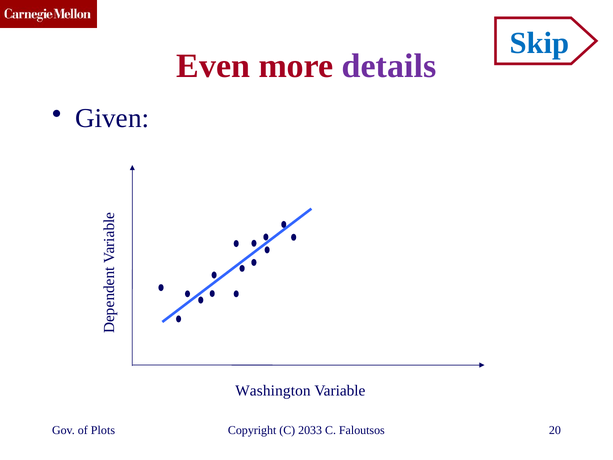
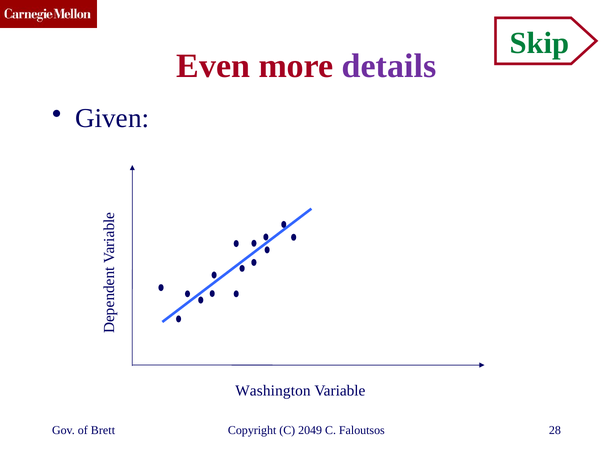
Skip colour: blue -> green (540, 43)
Plots: Plots -> Brett (103, 430)
2033: 2033 -> 2049 (310, 430)
20: 20 -> 28 (555, 430)
